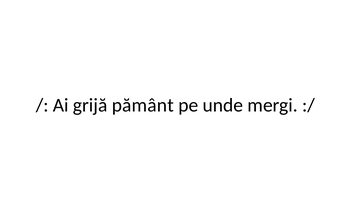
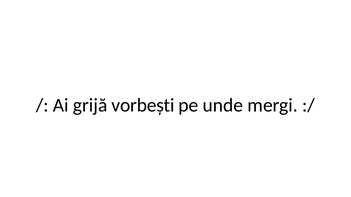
pământ: pământ -> vorbești (143, 105)
